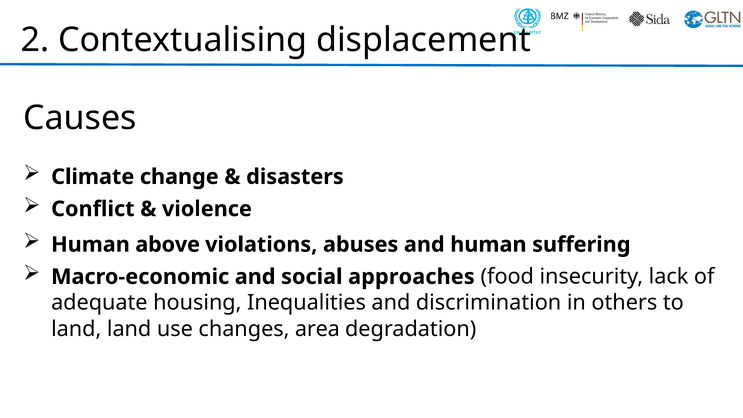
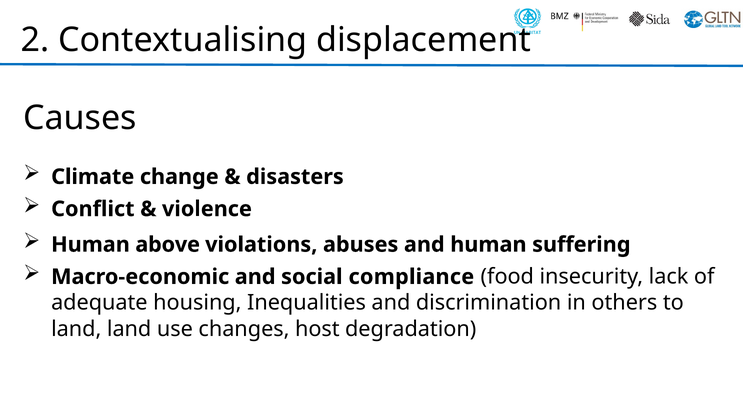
approaches: approaches -> compliance (411, 277)
area: area -> host (317, 329)
